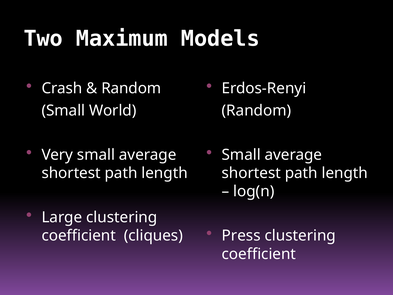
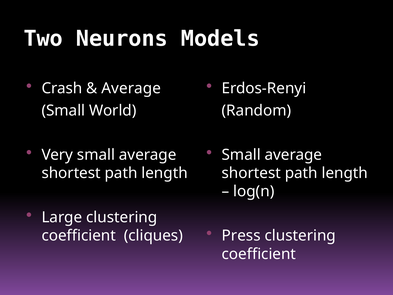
Maximum: Maximum -> Neurons (122, 39)
Random: Random -> Average (131, 88)
